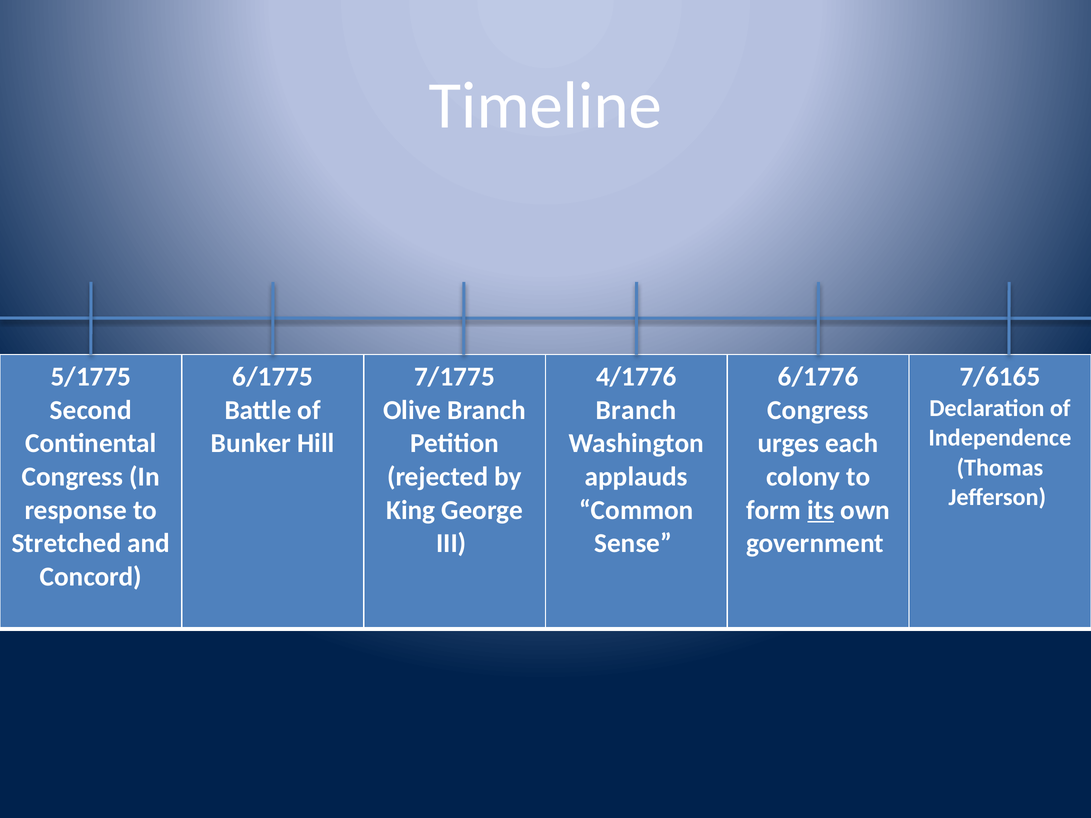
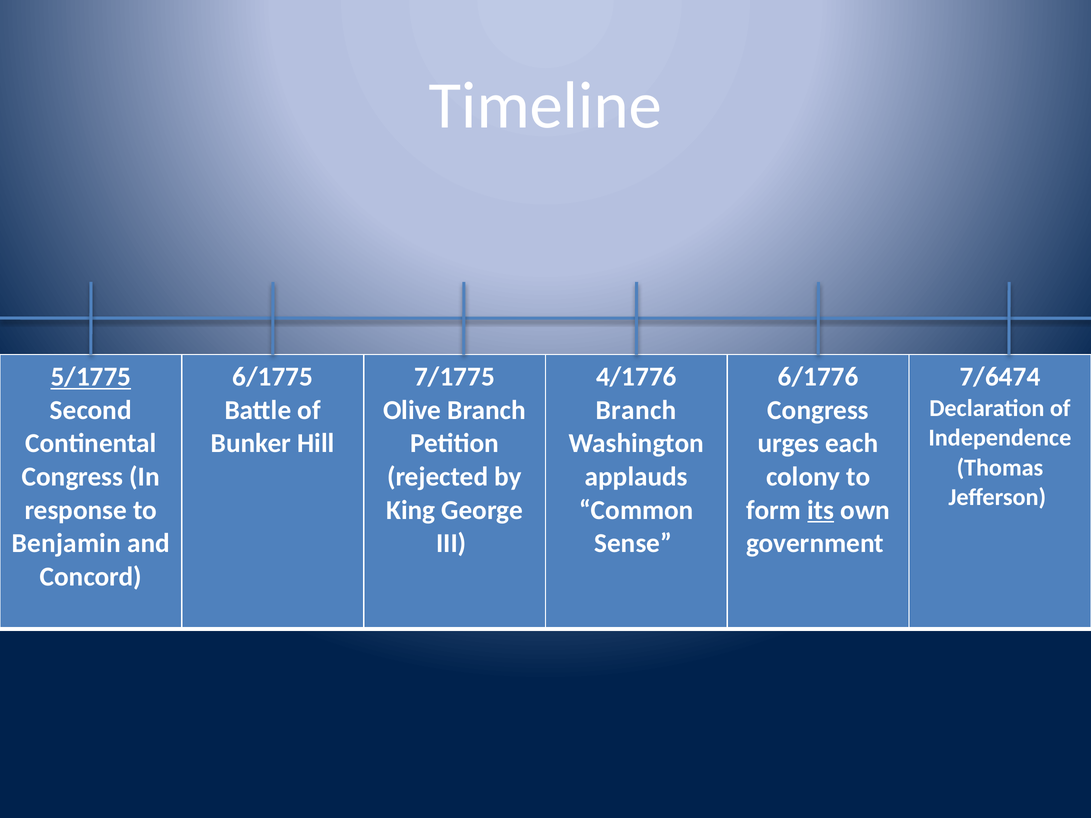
5/1775 underline: none -> present (91, 377)
7/6165: 7/6165 -> 7/6474 (1000, 377)
Stretched: Stretched -> Benjamin (66, 543)
